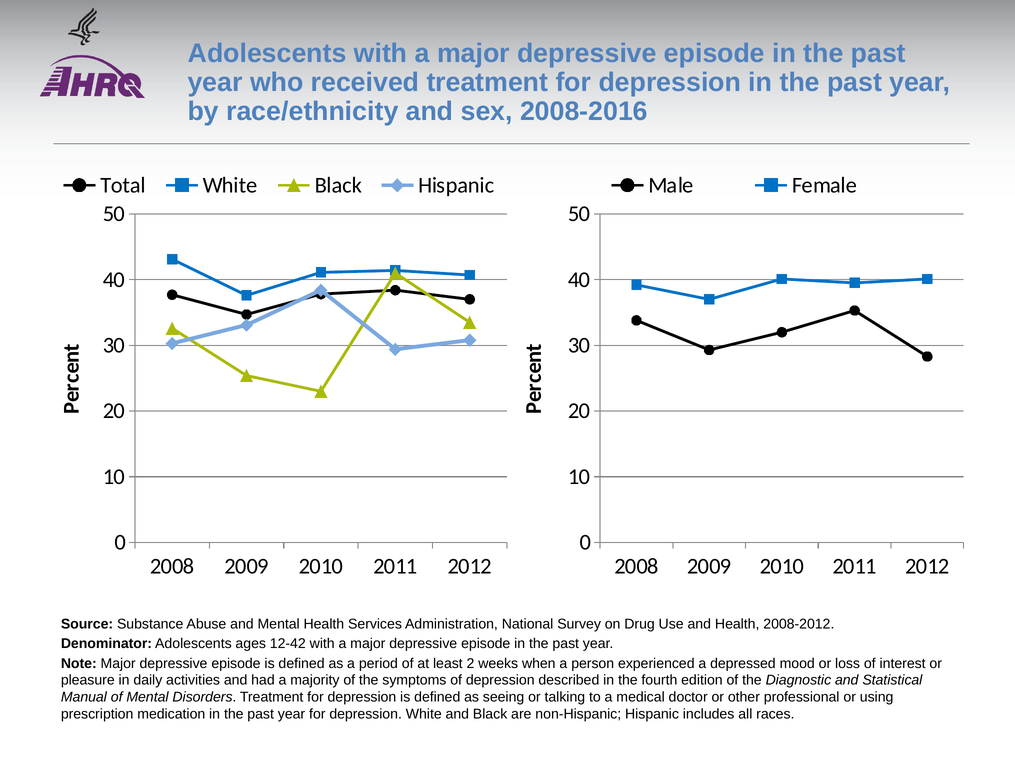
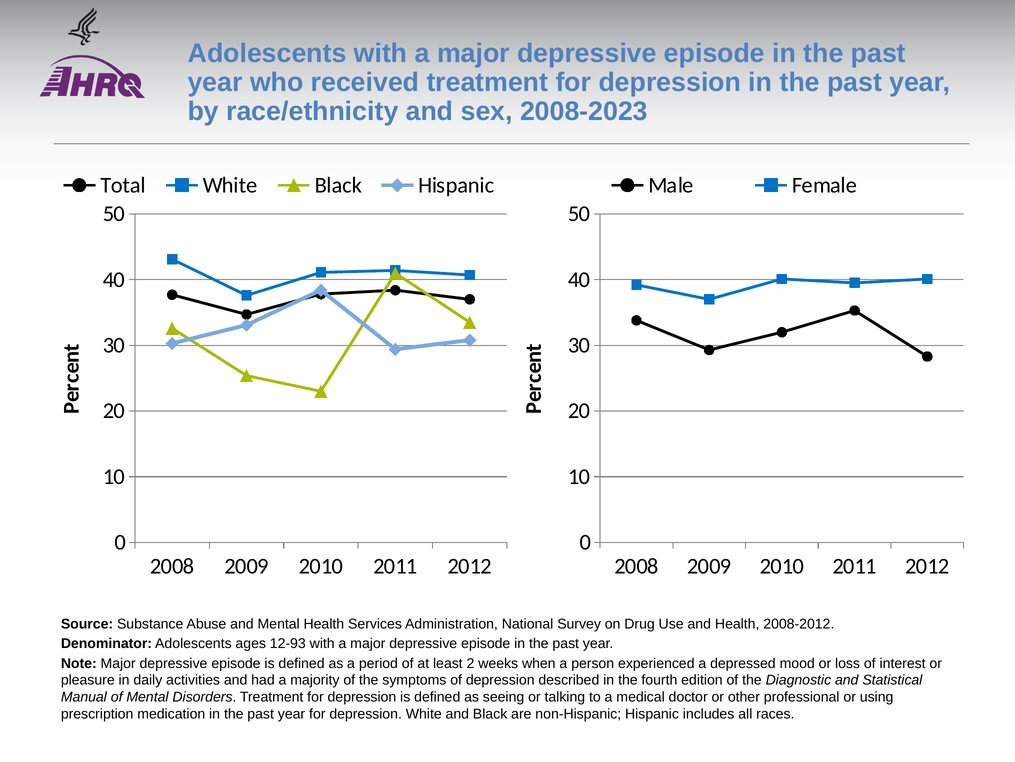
2008-2016: 2008-2016 -> 2008-2023 (584, 111)
12-42: 12-42 -> 12-93 (288, 643)
